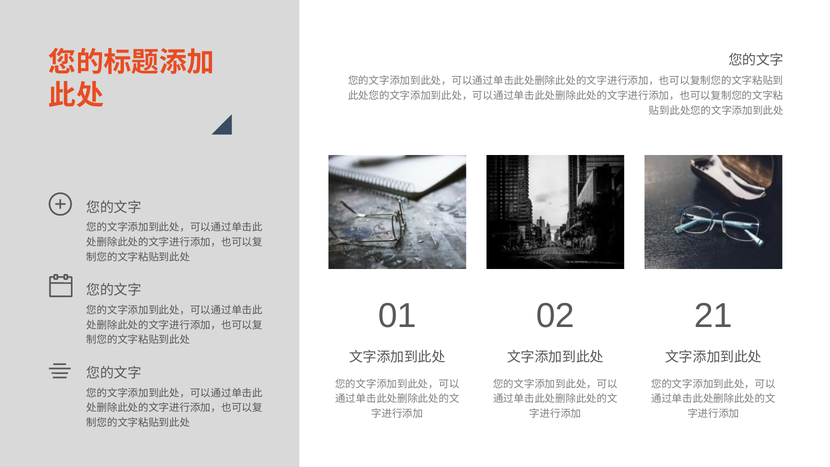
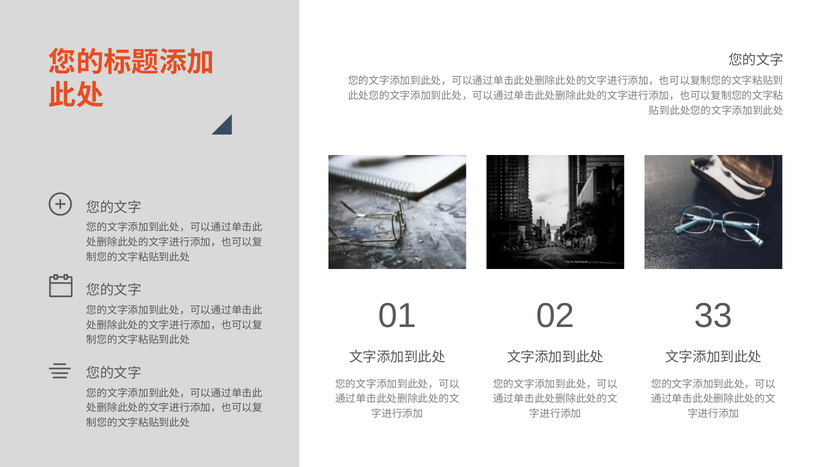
21: 21 -> 33 (713, 316)
